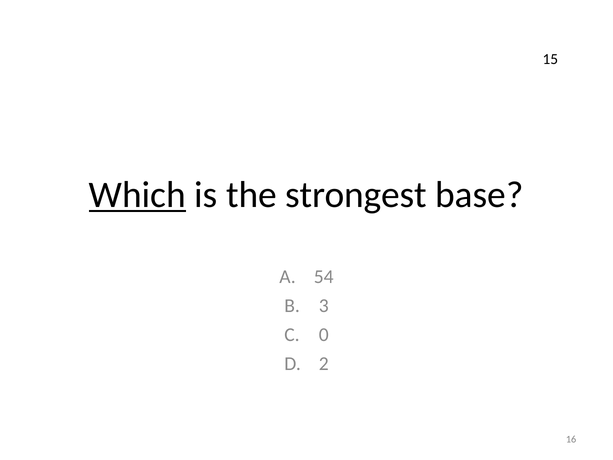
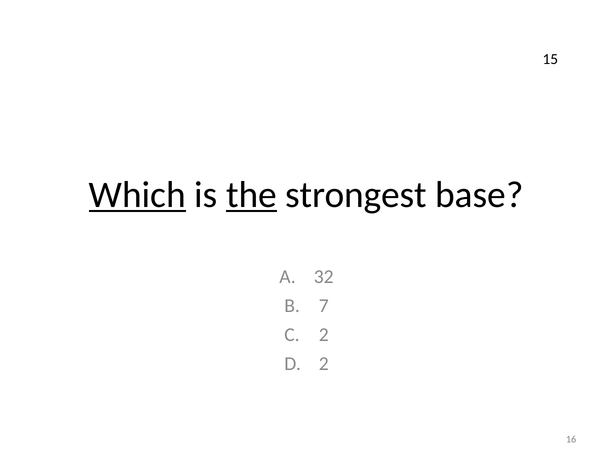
the underline: none -> present (251, 195)
54: 54 -> 32 (324, 277)
3: 3 -> 7 (324, 306)
0: 0 -> 2 (324, 335)
